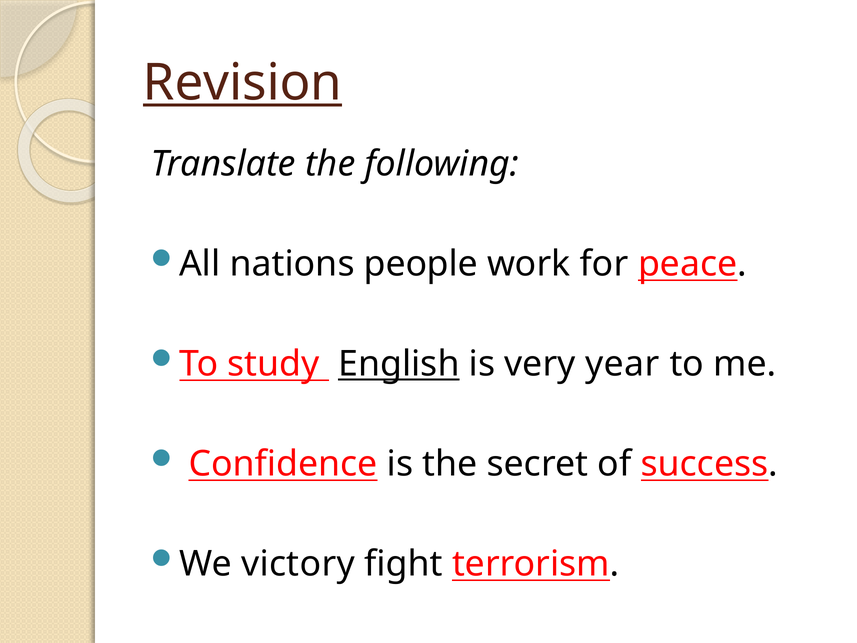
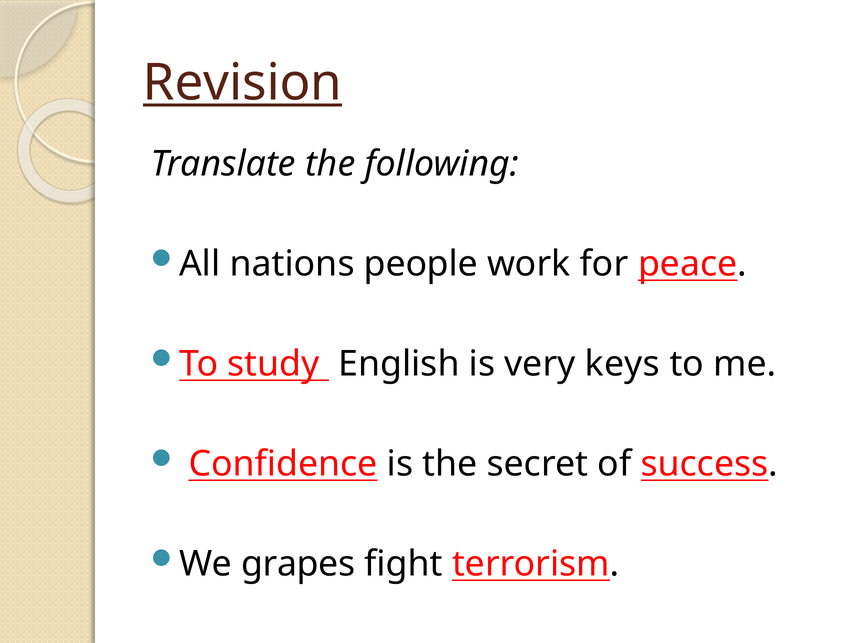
English underline: present -> none (399, 364)
year: year -> keys (622, 364)
victory: victory -> grapes (298, 564)
